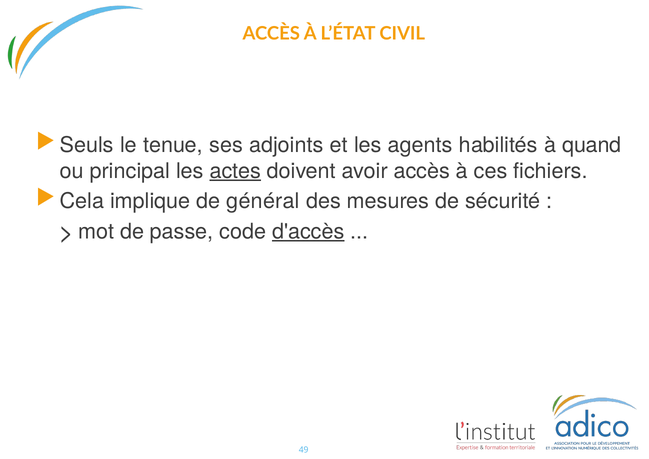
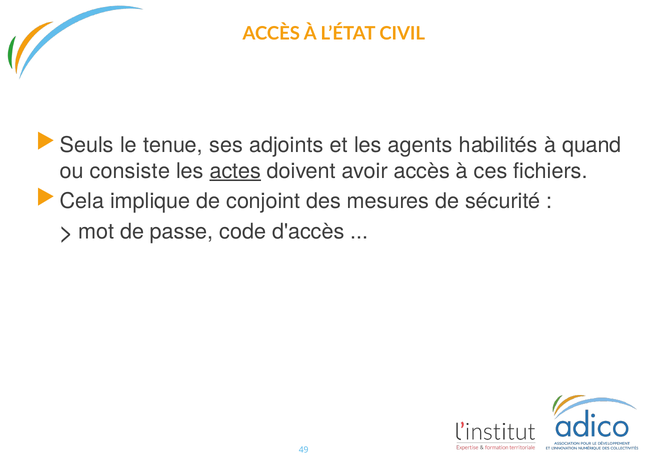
principal: principal -> consiste (130, 171)
général: général -> conjoint (263, 201)
d'accès underline: present -> none (308, 231)
